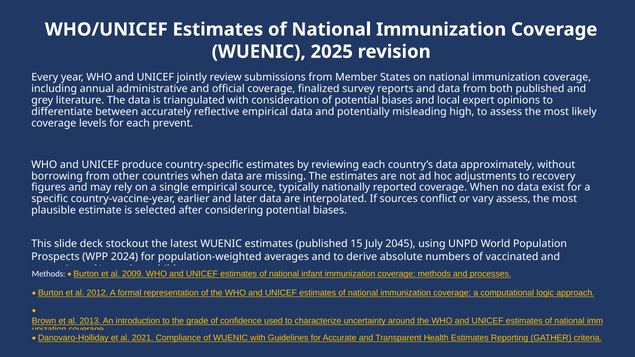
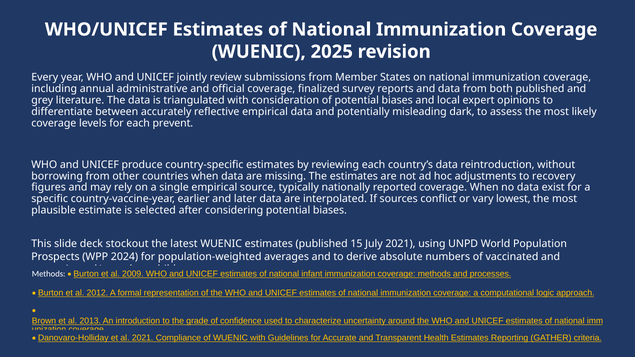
high: high -> dark (462, 112)
approximately: approximately -> reintroduction (498, 165)
vary assess: assess -> lowest (513, 199)
July 2045: 2045 -> 2021 (400, 244)
